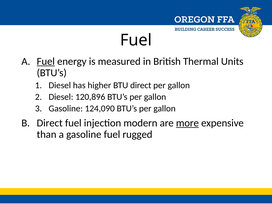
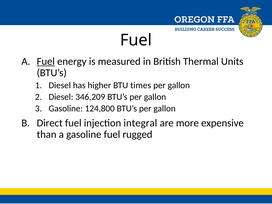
BTU direct: direct -> times (141, 85)
120,896: 120,896 -> 346,209 (90, 97)
124,090: 124,090 -> 124,800 (100, 109)
modern: modern -> integral (140, 123)
more underline: present -> none (187, 123)
